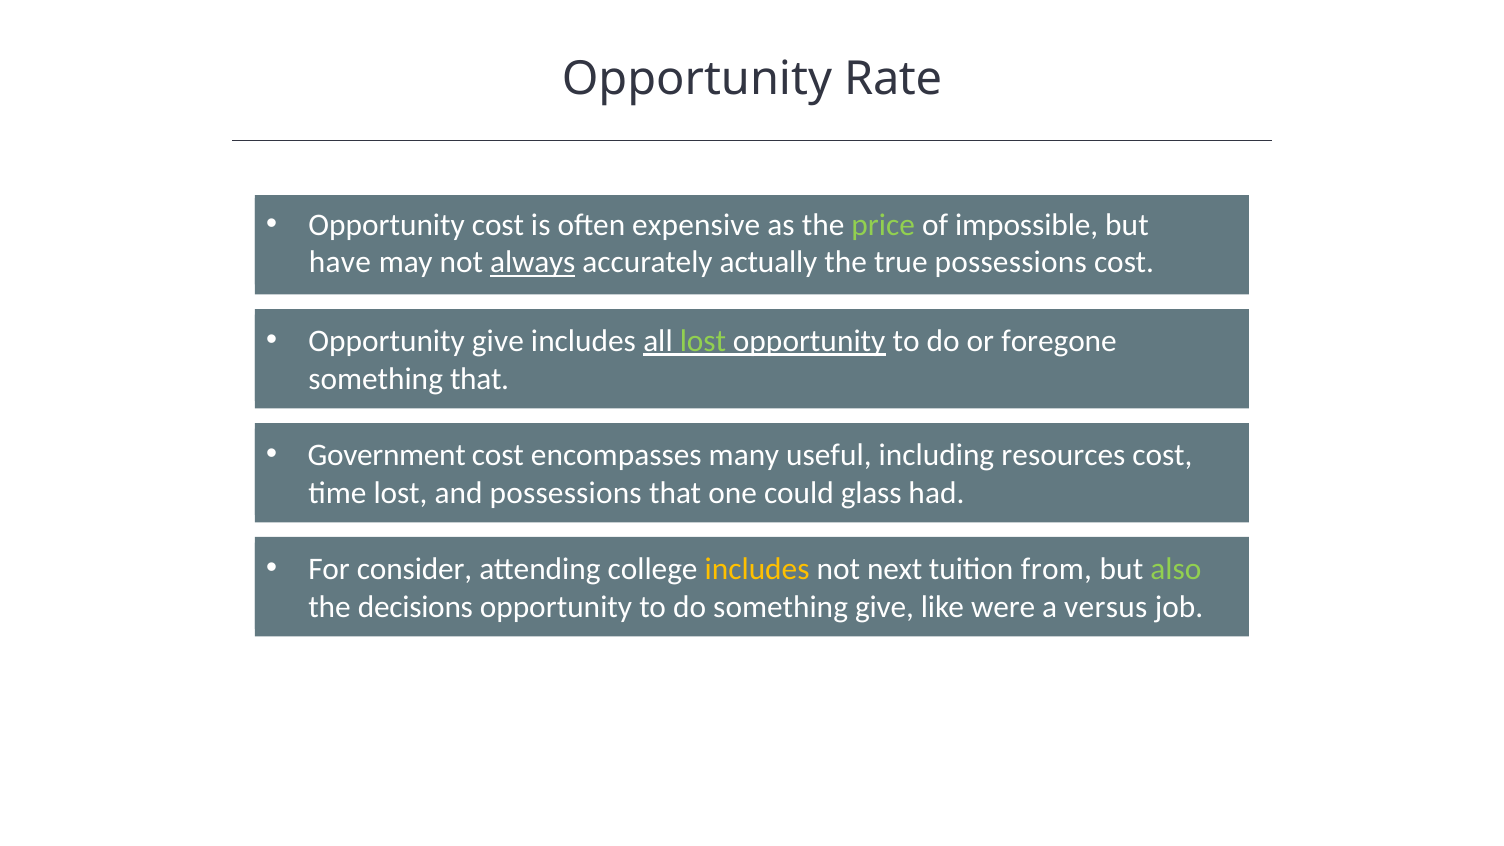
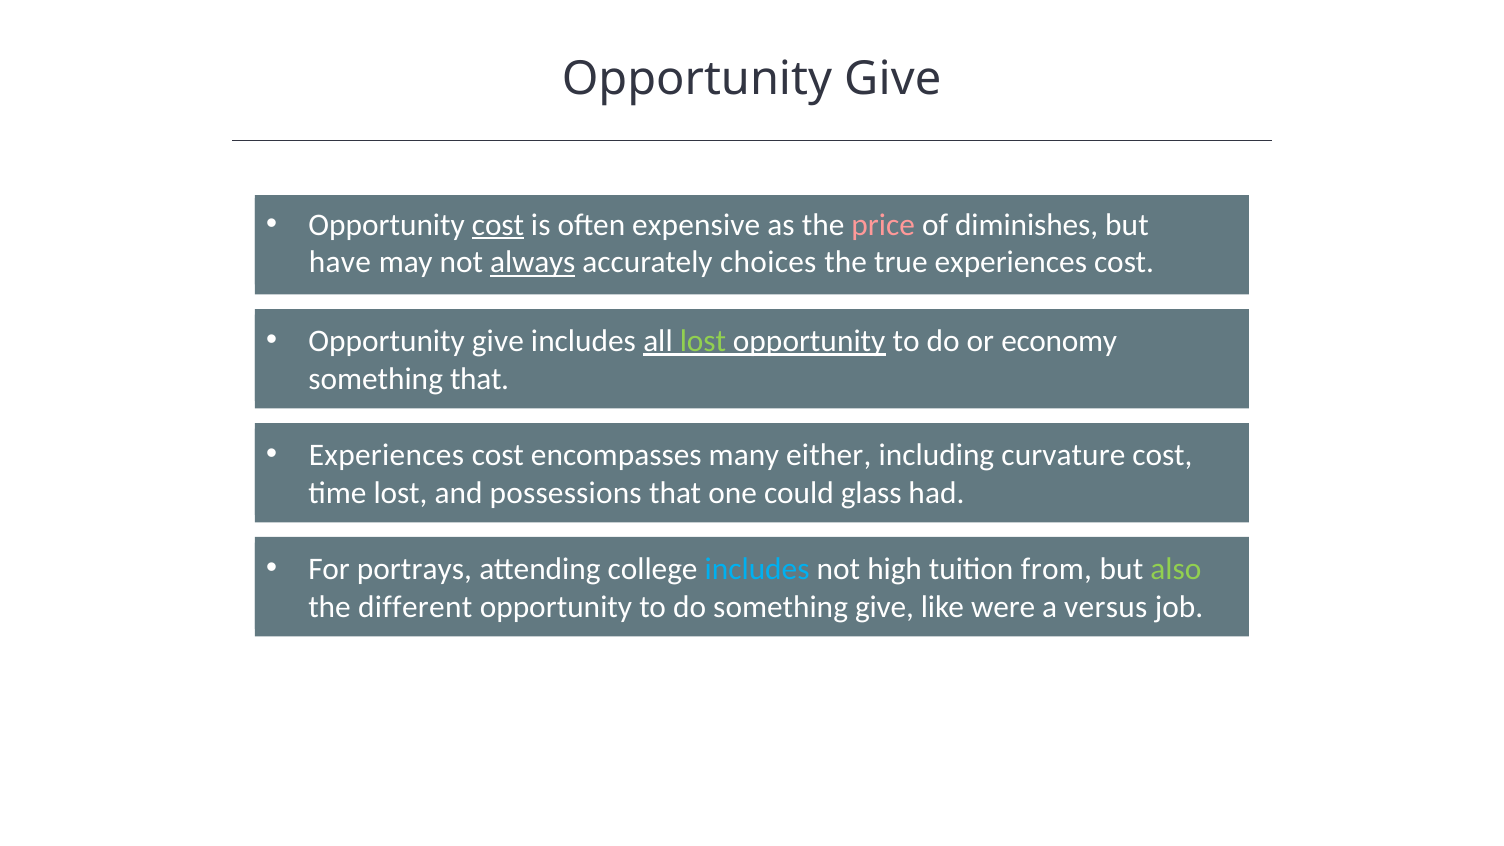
Rate: Rate -> Give (893, 79)
cost underline: none -> present (498, 225)
price colour: light green -> pink (883, 225)
impossible: impossible -> diminishes (1027, 225)
actually: actually -> choices (768, 262)
true possessions: possessions -> experiences (1011, 262)
foregone: foregone -> economy (1059, 341)
Government: Government -> Experiences (386, 455)
useful: useful -> either (829, 455)
resources: resources -> curvature (1063, 455)
consider: consider -> portrays (414, 569)
includes colour: yellow -> light blue (757, 569)
next: next -> high (895, 569)
decisions: decisions -> different (415, 607)
